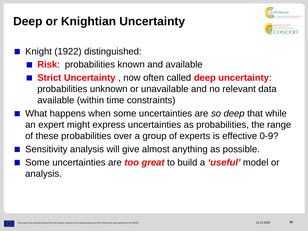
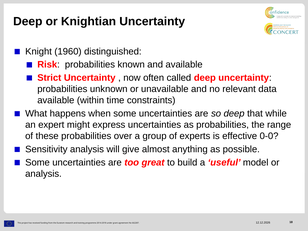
1922: 1922 -> 1960 (68, 51)
0-9: 0-9 -> 0-0 (269, 136)
